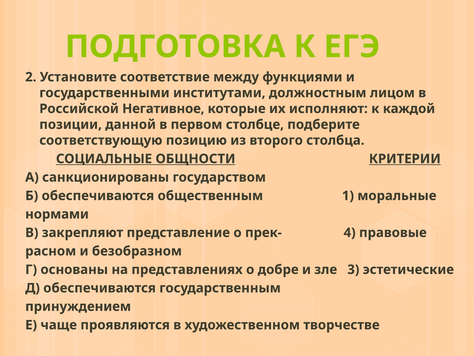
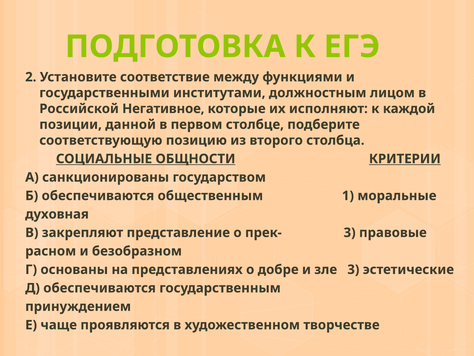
нормами: нормами -> духовная (57, 214)
прек- 4: 4 -> 3 (350, 232)
